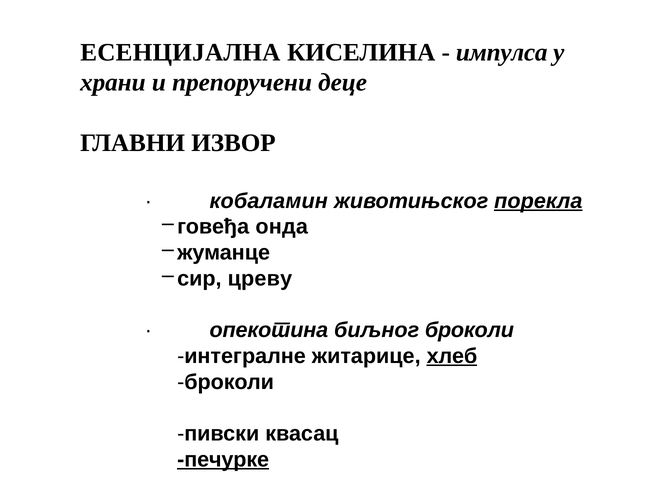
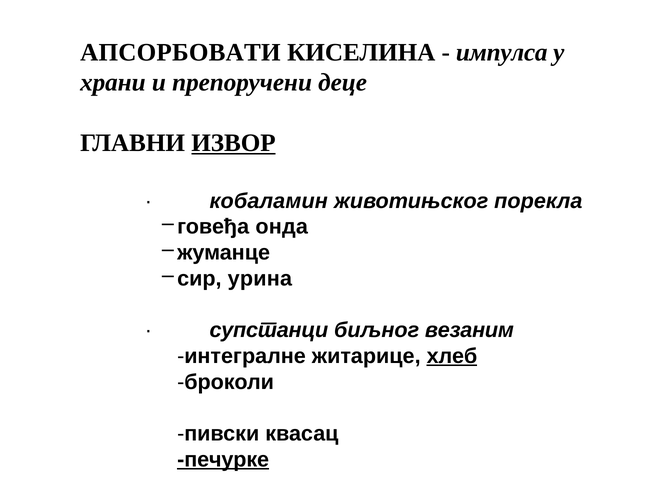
ЕСЕНЦИЈАЛНА: ЕСЕНЦИЈАЛНА -> АПСОРБОВАТИ (180, 52)
ИЗВОР underline: none -> present (233, 143)
порекла underline: present -> none (538, 201)
цреву: цреву -> урина (260, 279)
опекотина: опекотина -> супстанци (269, 330)
биљног броколи: броколи -> везаним (469, 330)
